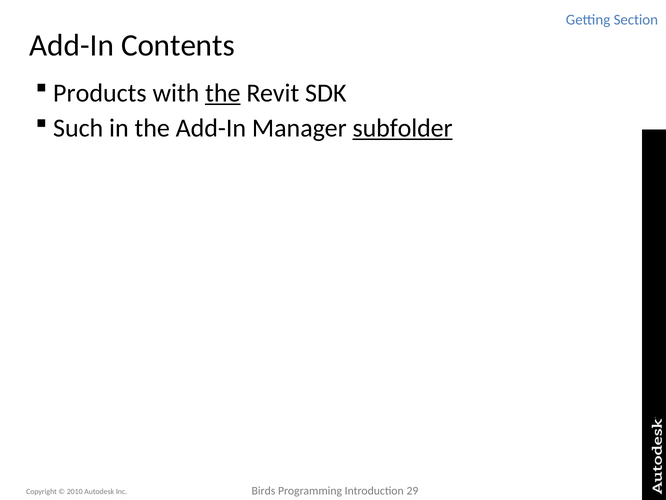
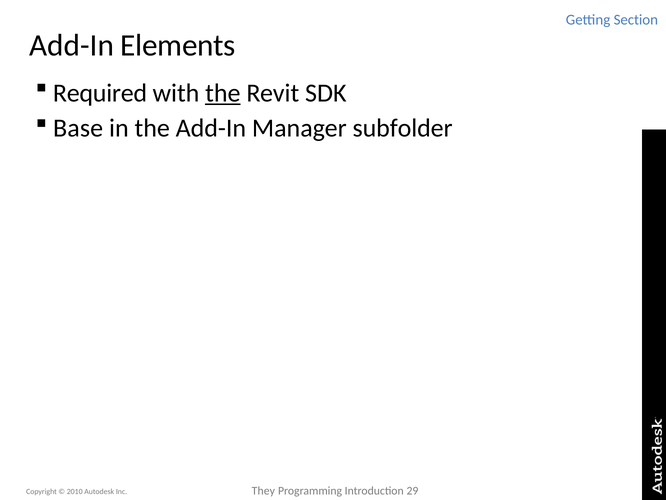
Contents: Contents -> Elements (178, 45)
Products: Products -> Required (100, 93)
Such: Such -> Base (78, 128)
subfolder underline: present -> none (403, 128)
Birds: Birds -> They (263, 491)
